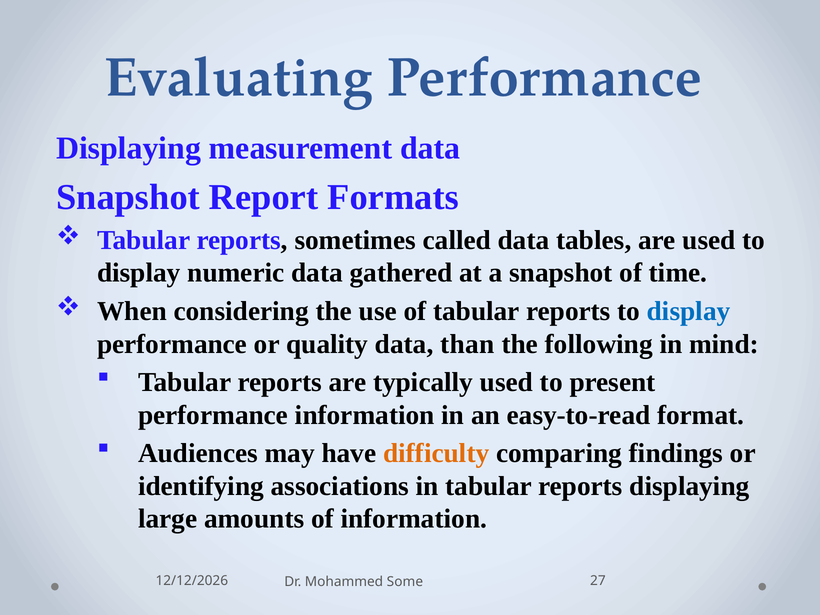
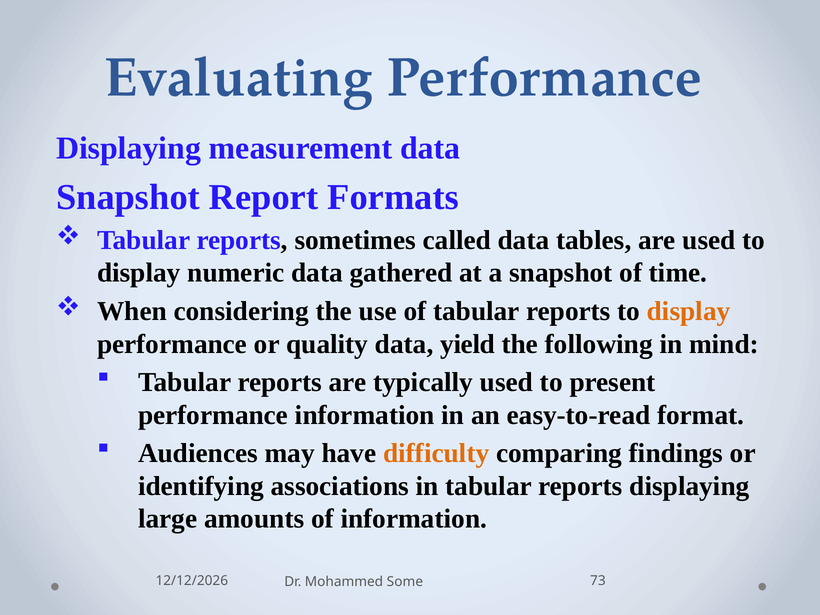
display colour: blue -> orange (689, 311)
than: than -> yield (468, 344)
27: 27 -> 73 (598, 581)
